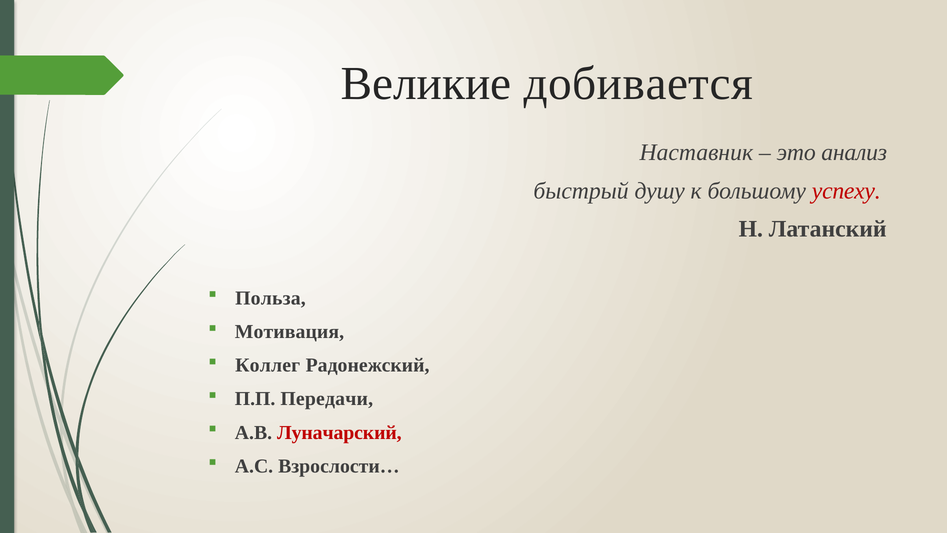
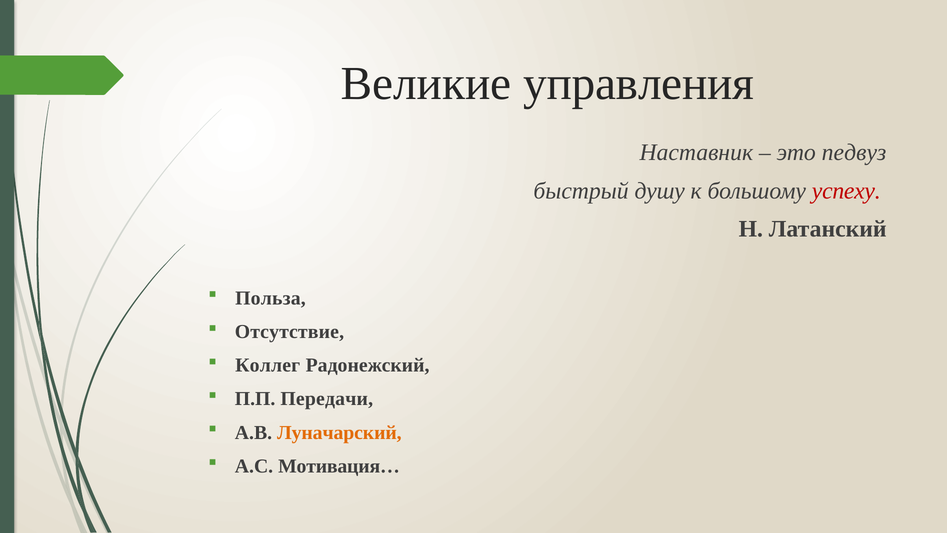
добивается: добивается -> управления (639, 84)
анализ: анализ -> педвуз (854, 152)
Мотивация: Мотивация -> Отсутствие (289, 332)
Луначарский colour: red -> orange (339, 432)
Взрослости…: Взрослости… -> Мотивация… (339, 466)
